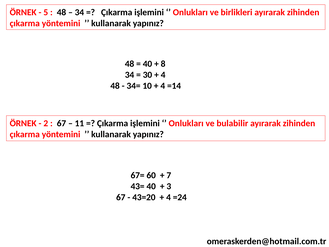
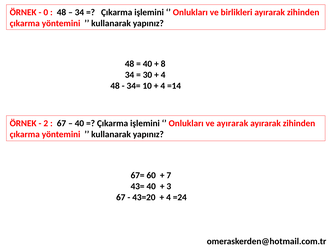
5: 5 -> 0 (46, 12)
11: 11 -> 40 (79, 123)
ve bulabilir: bulabilir -> ayırarak (232, 123)
